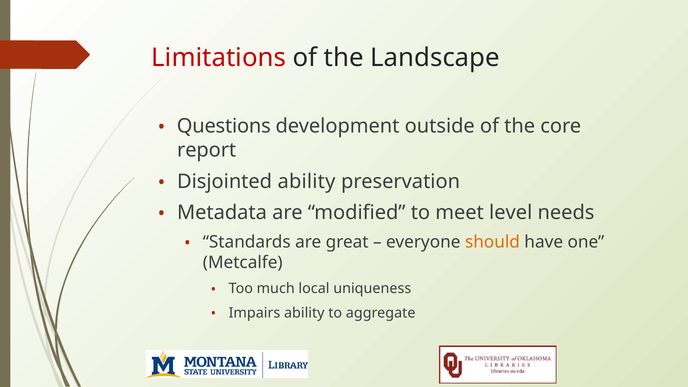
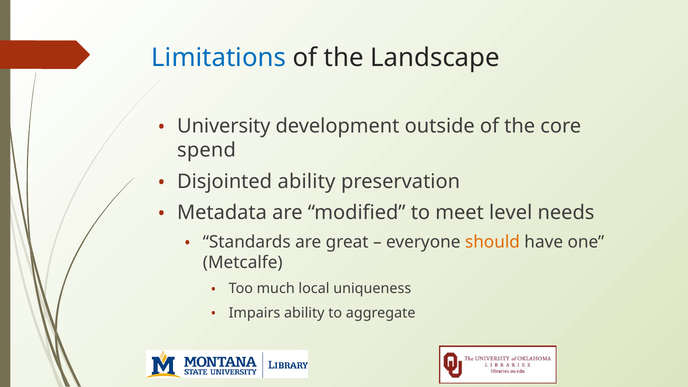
Limitations colour: red -> blue (219, 58)
Questions: Questions -> University (224, 126)
report: report -> spend (207, 150)
